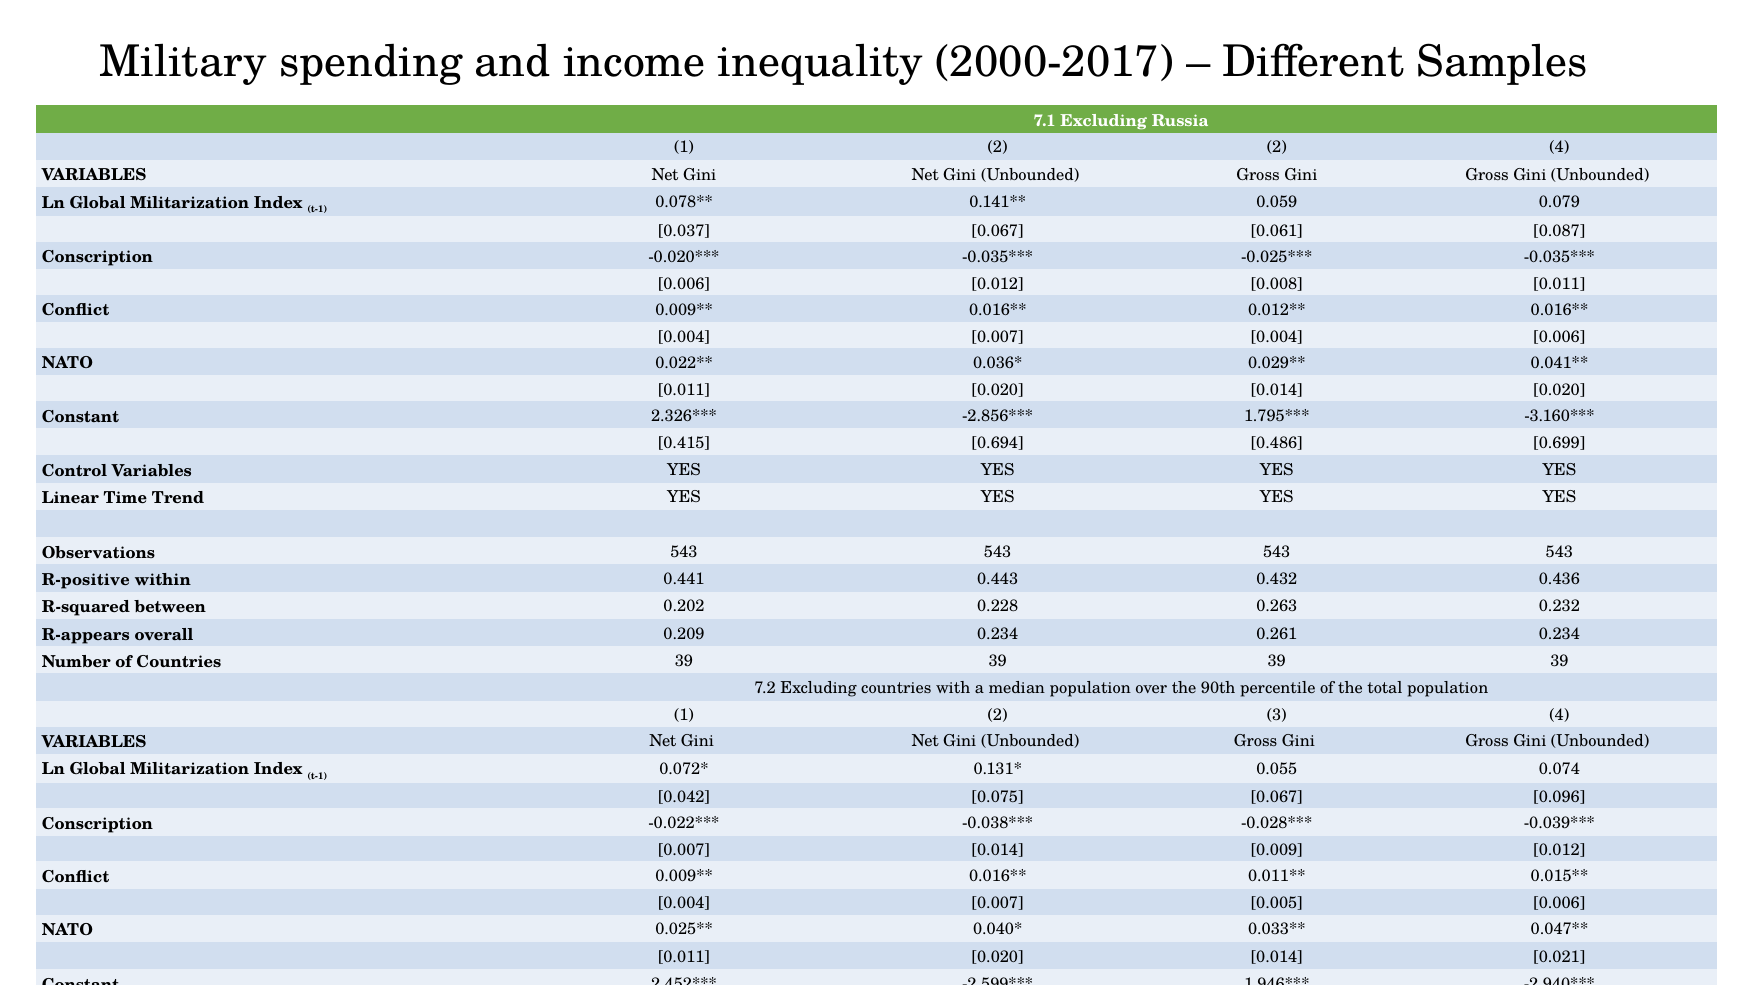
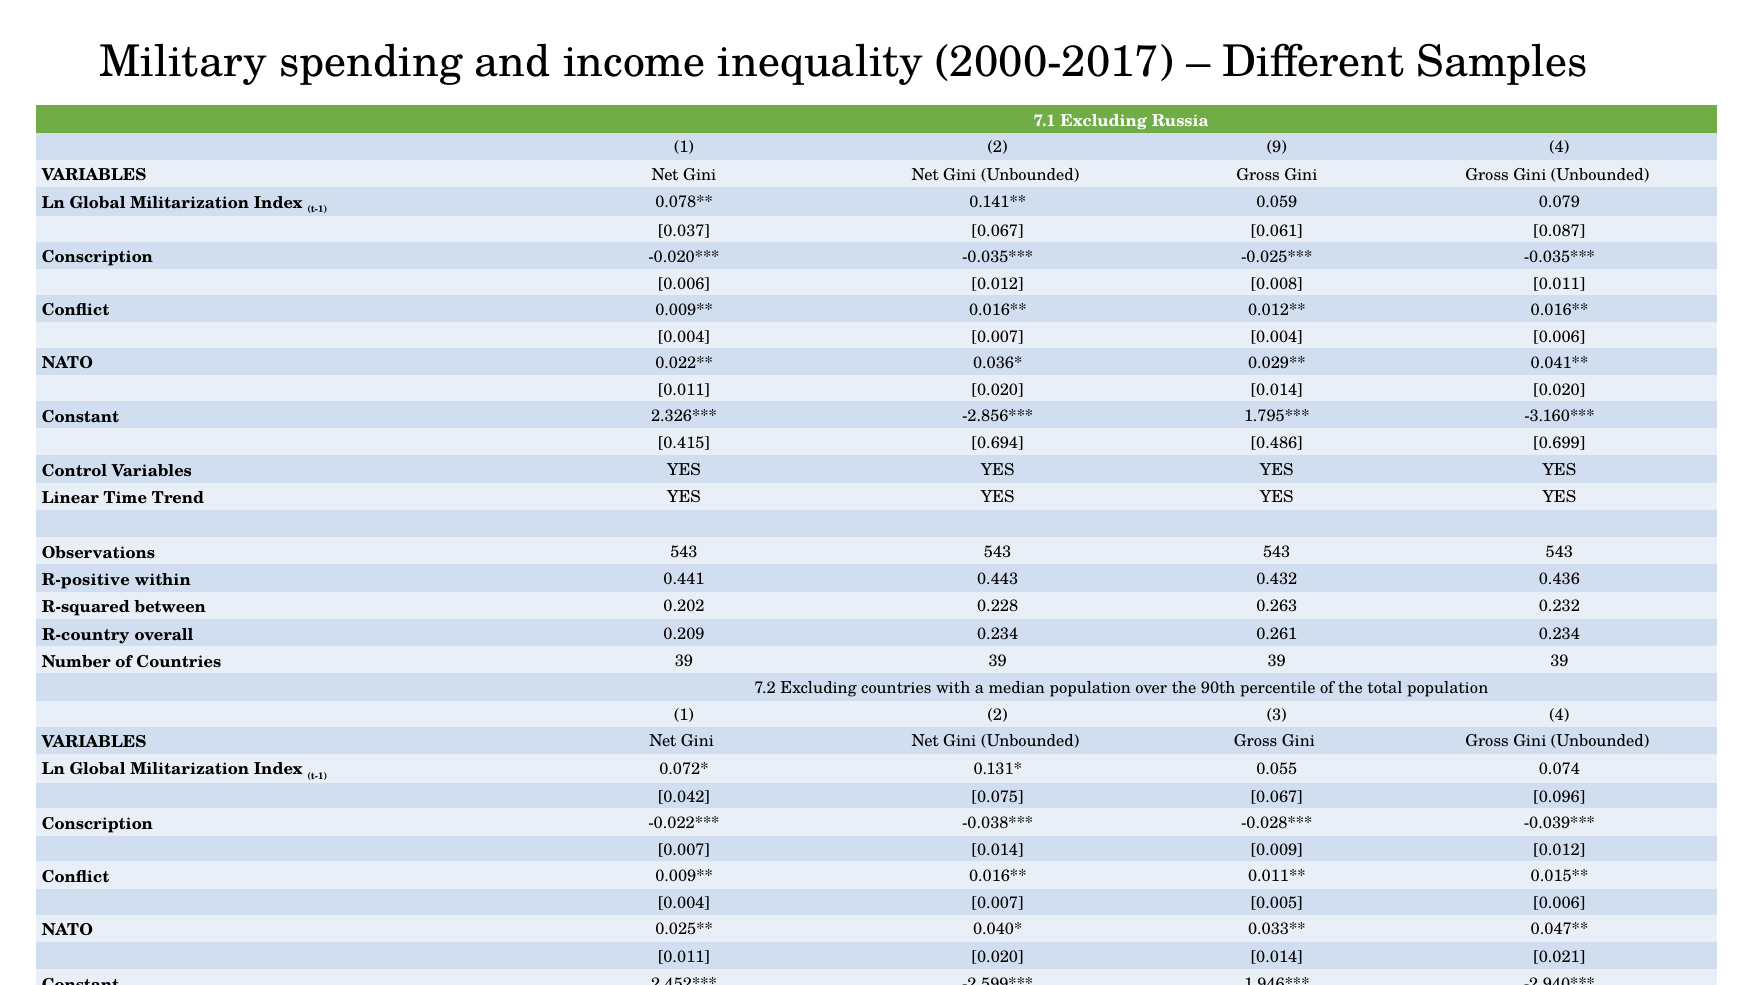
2 2: 2 -> 9 (1277, 148)
R-appears: R-appears -> R-country (86, 635)
